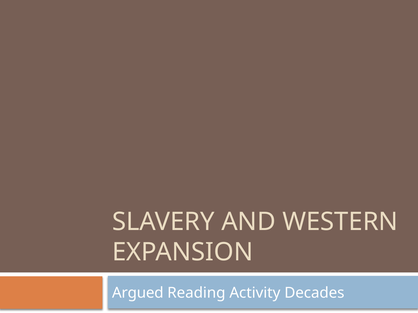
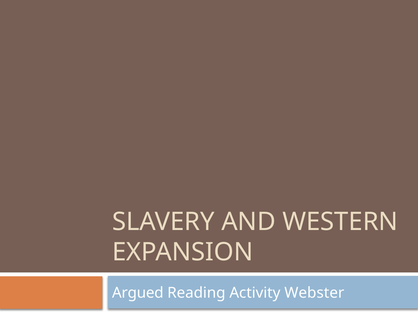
Decades: Decades -> Webster (314, 293)
